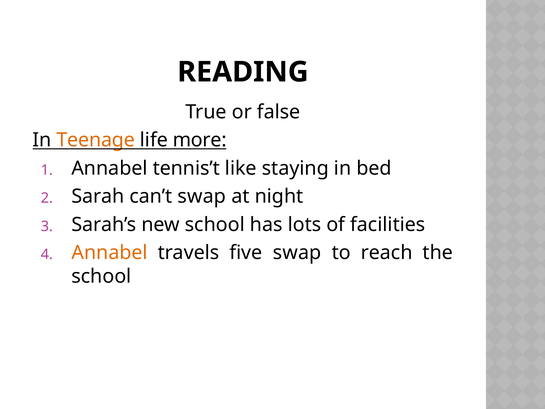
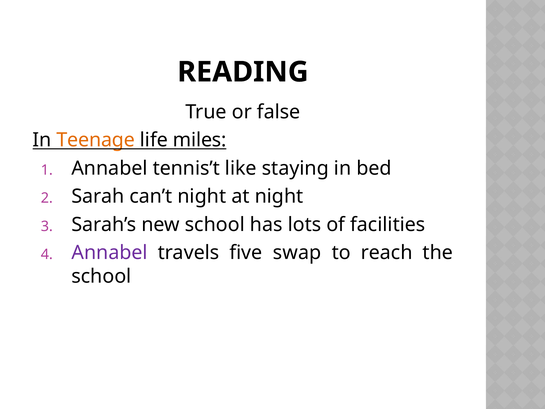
more: more -> miles (200, 140)
can’t swap: swap -> night (202, 196)
Annabel colour: orange -> purple (110, 253)
